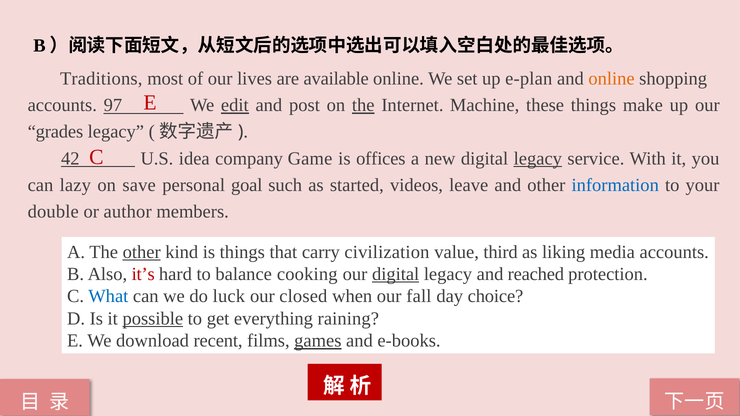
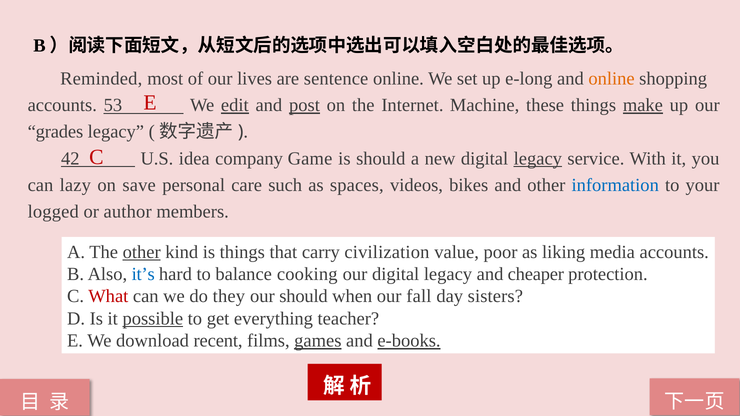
Traditions: Traditions -> Reminded (101, 79)
available: available -> sentence (336, 79)
e-plan: e-plan -> e-long (529, 79)
97: 97 -> 53 (113, 105)
post underline: none -> present (304, 105)
the underline: present -> none (363, 105)
make underline: none -> present (643, 105)
is offices: offices -> should (381, 159)
goal: goal -> care (247, 185)
started: started -> spaces (357, 185)
leave: leave -> bikes (469, 185)
double: double -> logged (53, 212)
third: third -> poor (500, 252)
it’s colour: red -> blue (143, 274)
digital underline: present -> none (396, 274)
reached: reached -> cheaper (536, 274)
What colour: blue -> red (108, 297)
luck: luck -> they (229, 297)
our closed: closed -> should (304, 297)
choice: choice -> sisters (495, 297)
raining: raining -> teacher (348, 319)
e-books underline: none -> present (409, 341)
